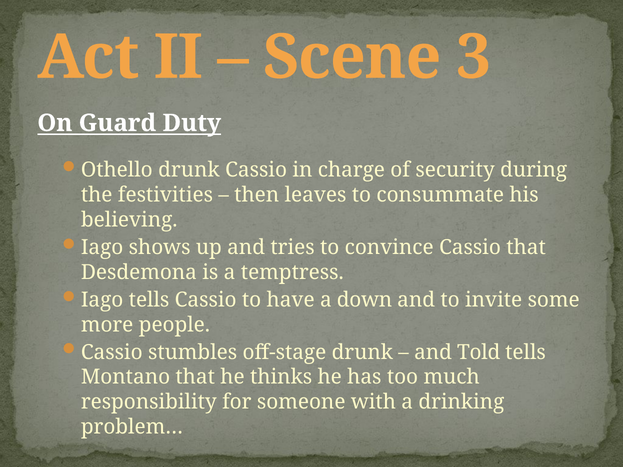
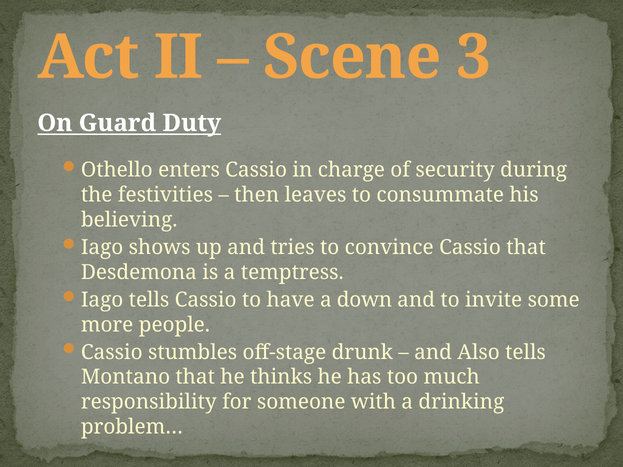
Othello drunk: drunk -> enters (189, 170)
Told: Told -> Also (479, 352)
